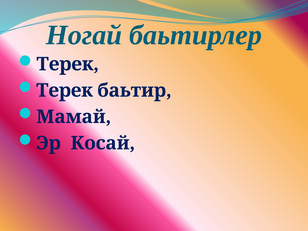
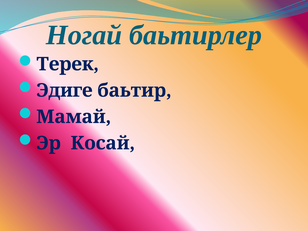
Терек: Терек -> Эдиге (64, 90)
